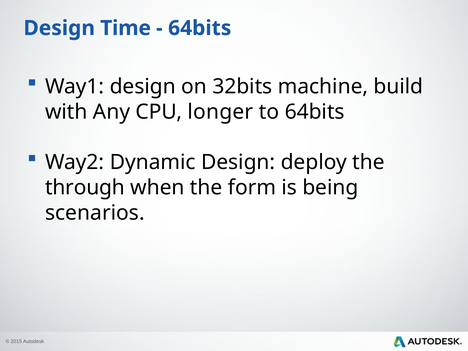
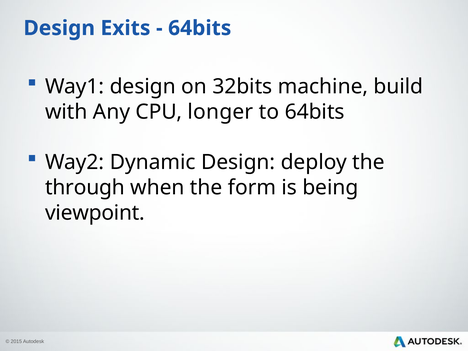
Time: Time -> Exits (125, 28)
scenarios: scenarios -> viewpoint (95, 213)
